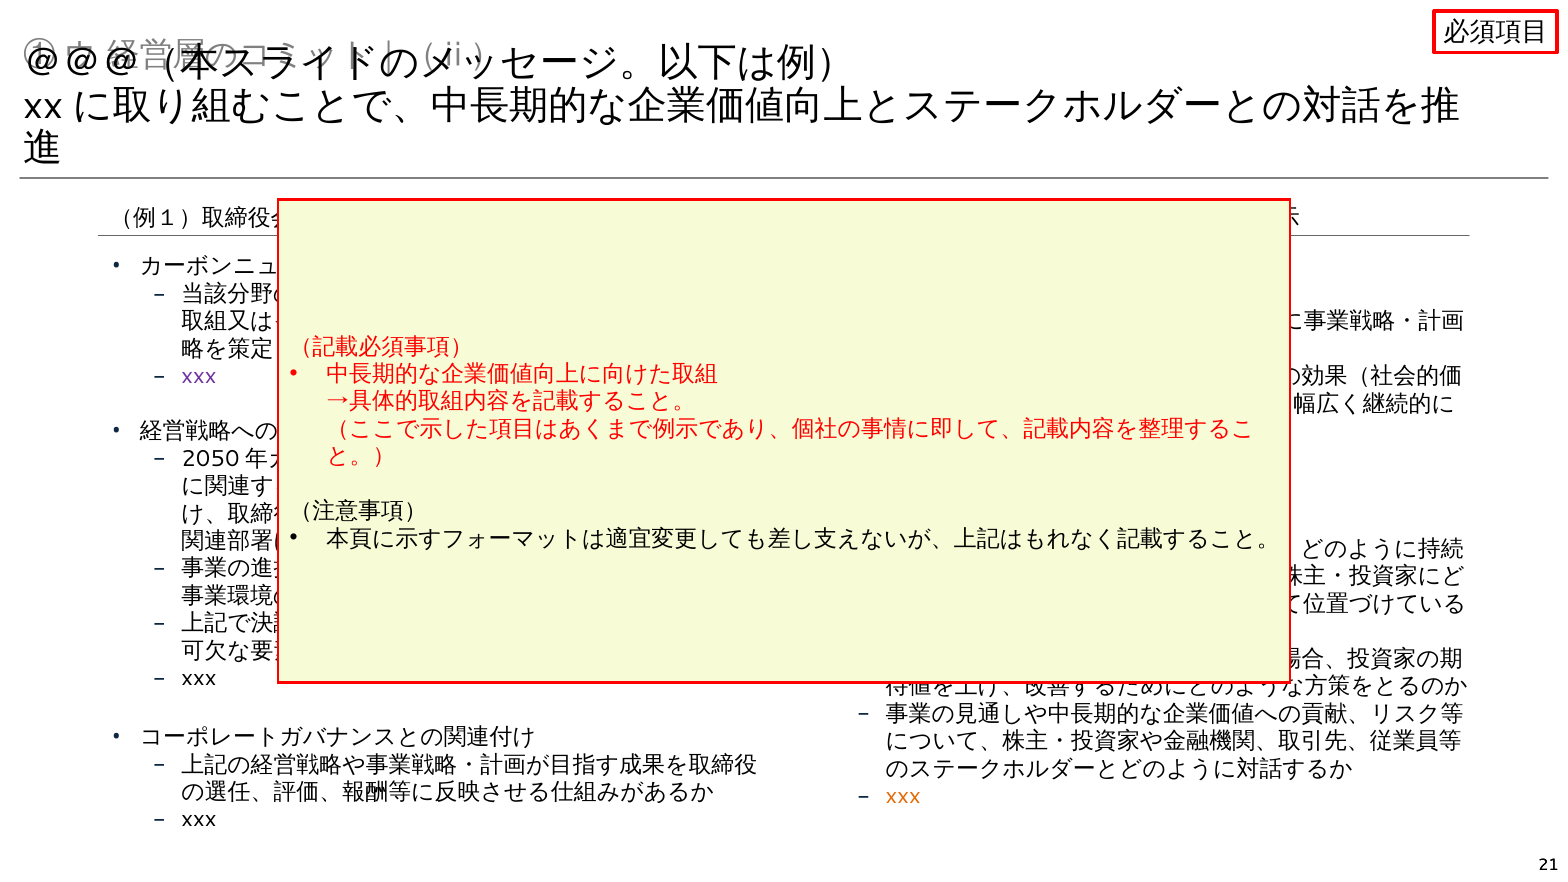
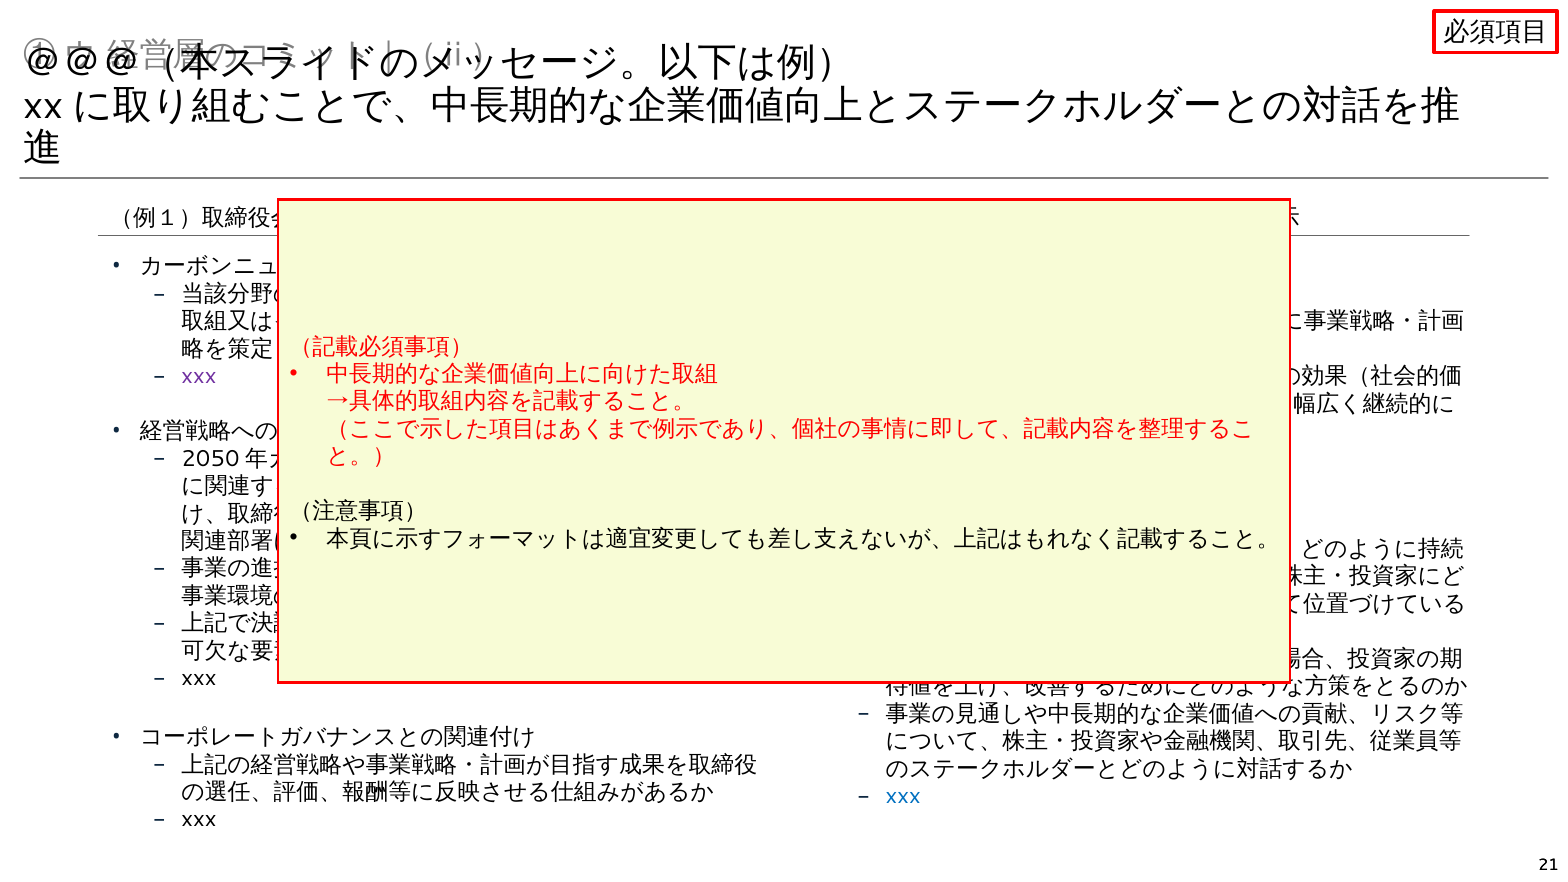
xxx colour: orange -> blue (903, 796)
